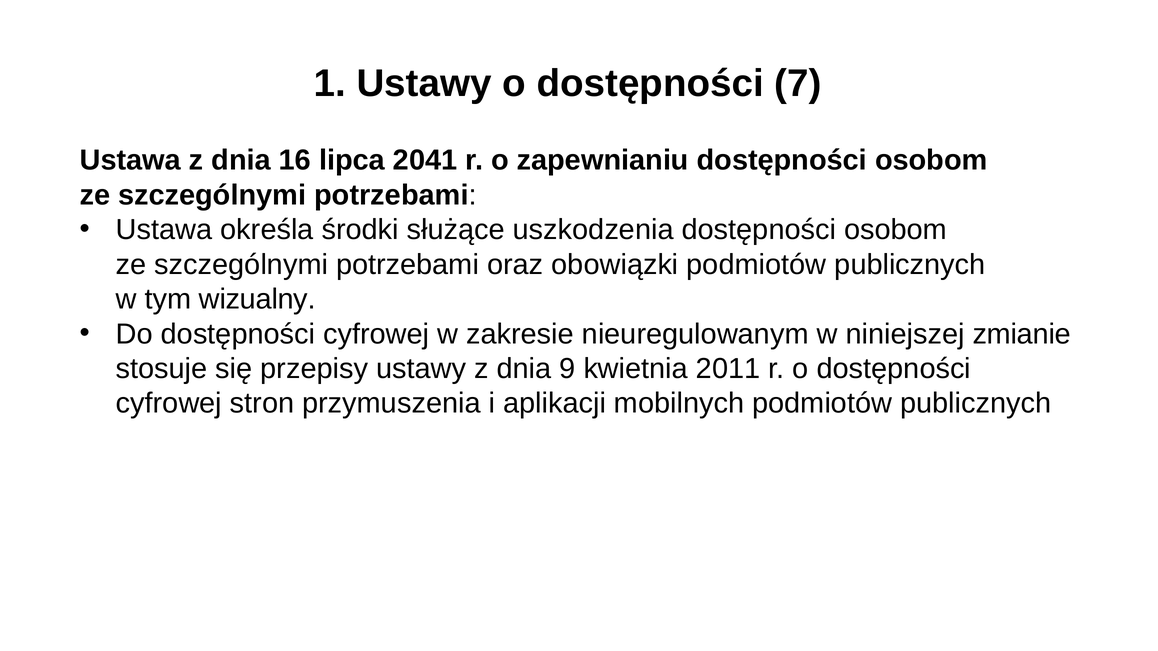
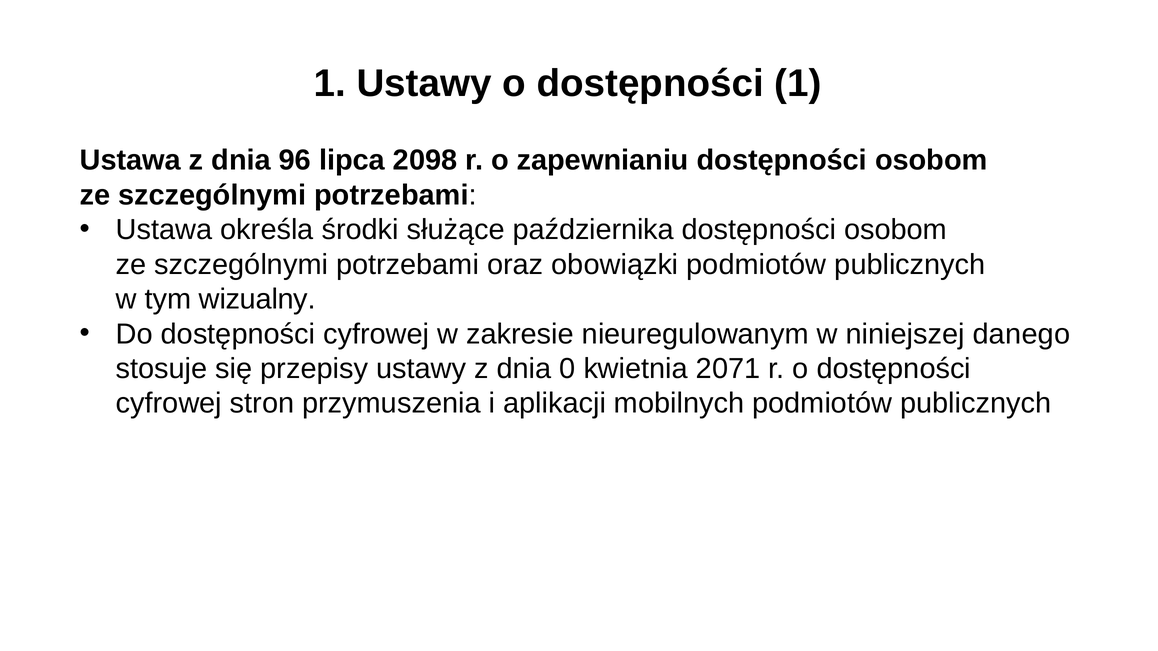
dostępności 7: 7 -> 1 (798, 84)
16: 16 -> 96 (295, 160)
2041: 2041 -> 2098 (425, 160)
uszkodzenia: uszkodzenia -> października (593, 230)
zmianie: zmianie -> danego (1022, 334)
9: 9 -> 0 (567, 369)
2011: 2011 -> 2071 (728, 369)
